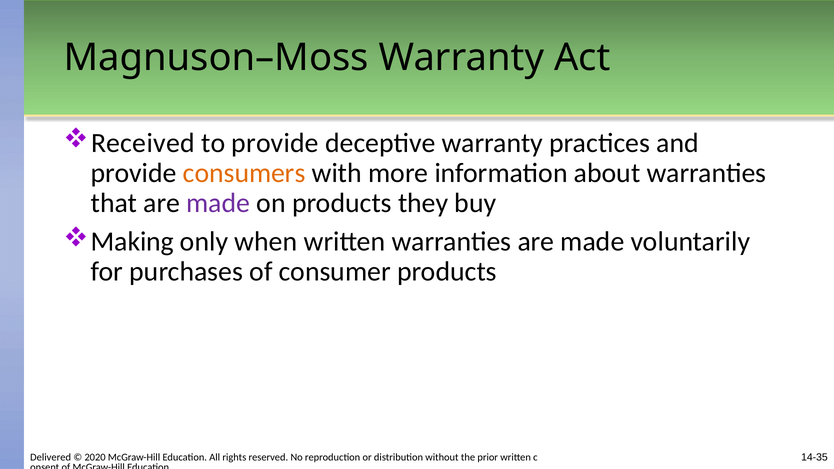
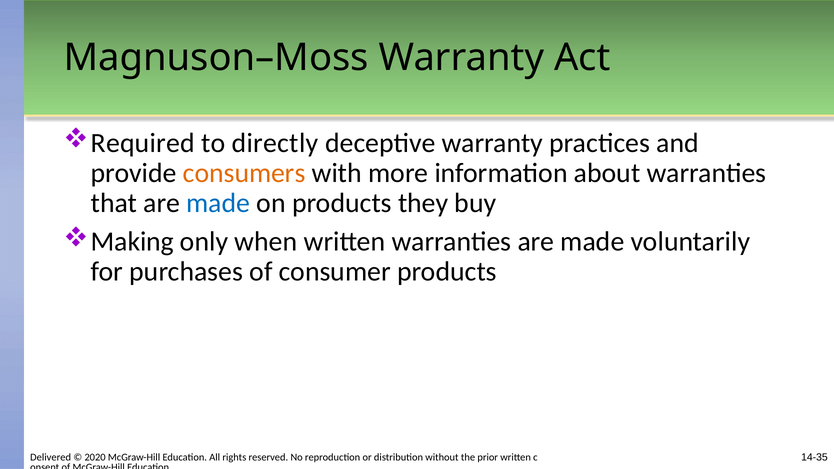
Received: Received -> Required (143, 143)
to provide: provide -> directly (275, 143)
made colour: purple -> blue (218, 203)
